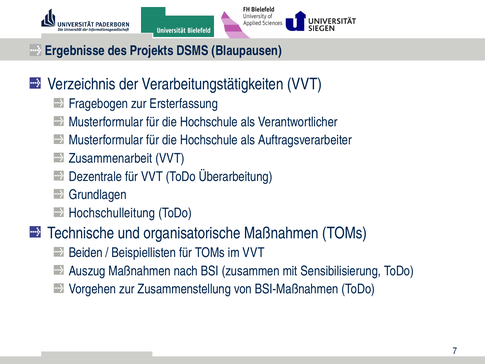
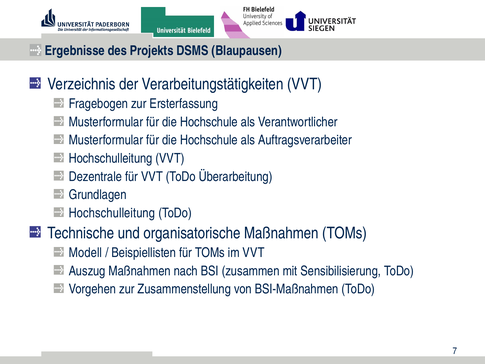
Zusammenarbeit: Zusammenarbeit -> Hochschulleitung (111, 158)
Beiden: Beiden -> Modell (85, 253)
